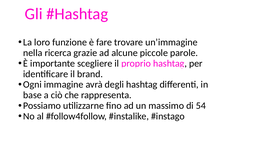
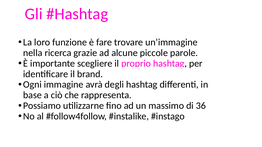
54: 54 -> 36 (201, 106)
